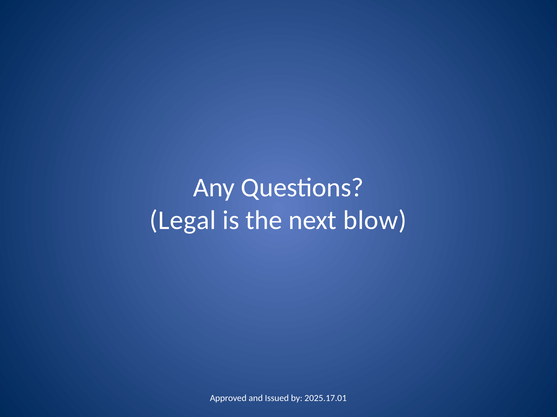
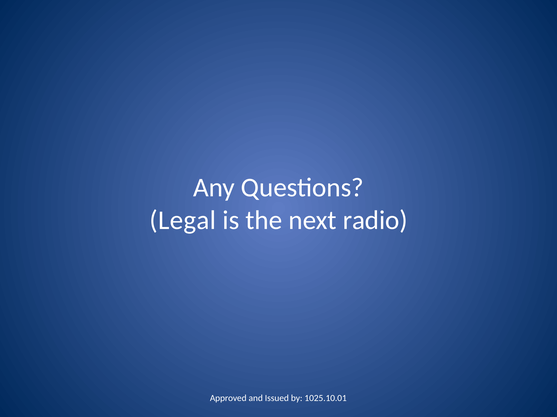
blow: blow -> radio (375, 221)
2025.17.01: 2025.17.01 -> 1025.10.01 (326, 399)
